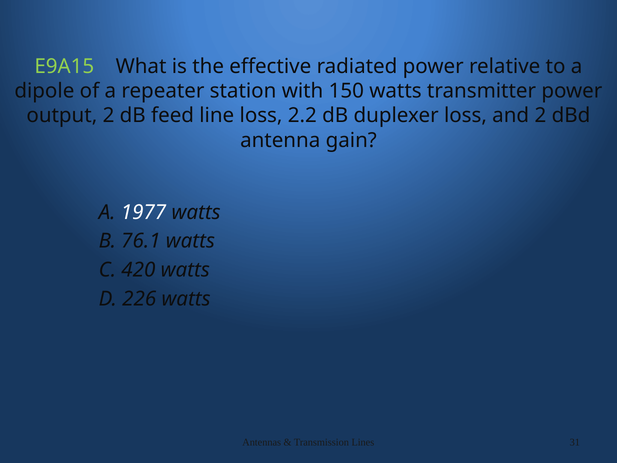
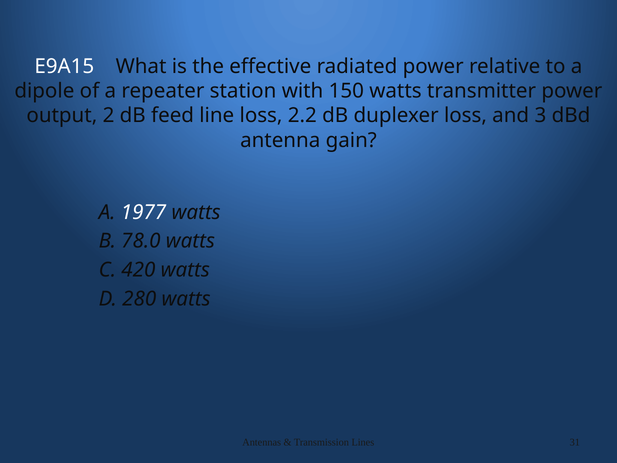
E9A15 colour: light green -> white (64, 66)
and 2: 2 -> 3 (540, 116)
76.1: 76.1 -> 78.0 (141, 241)
226: 226 -> 280 (139, 299)
